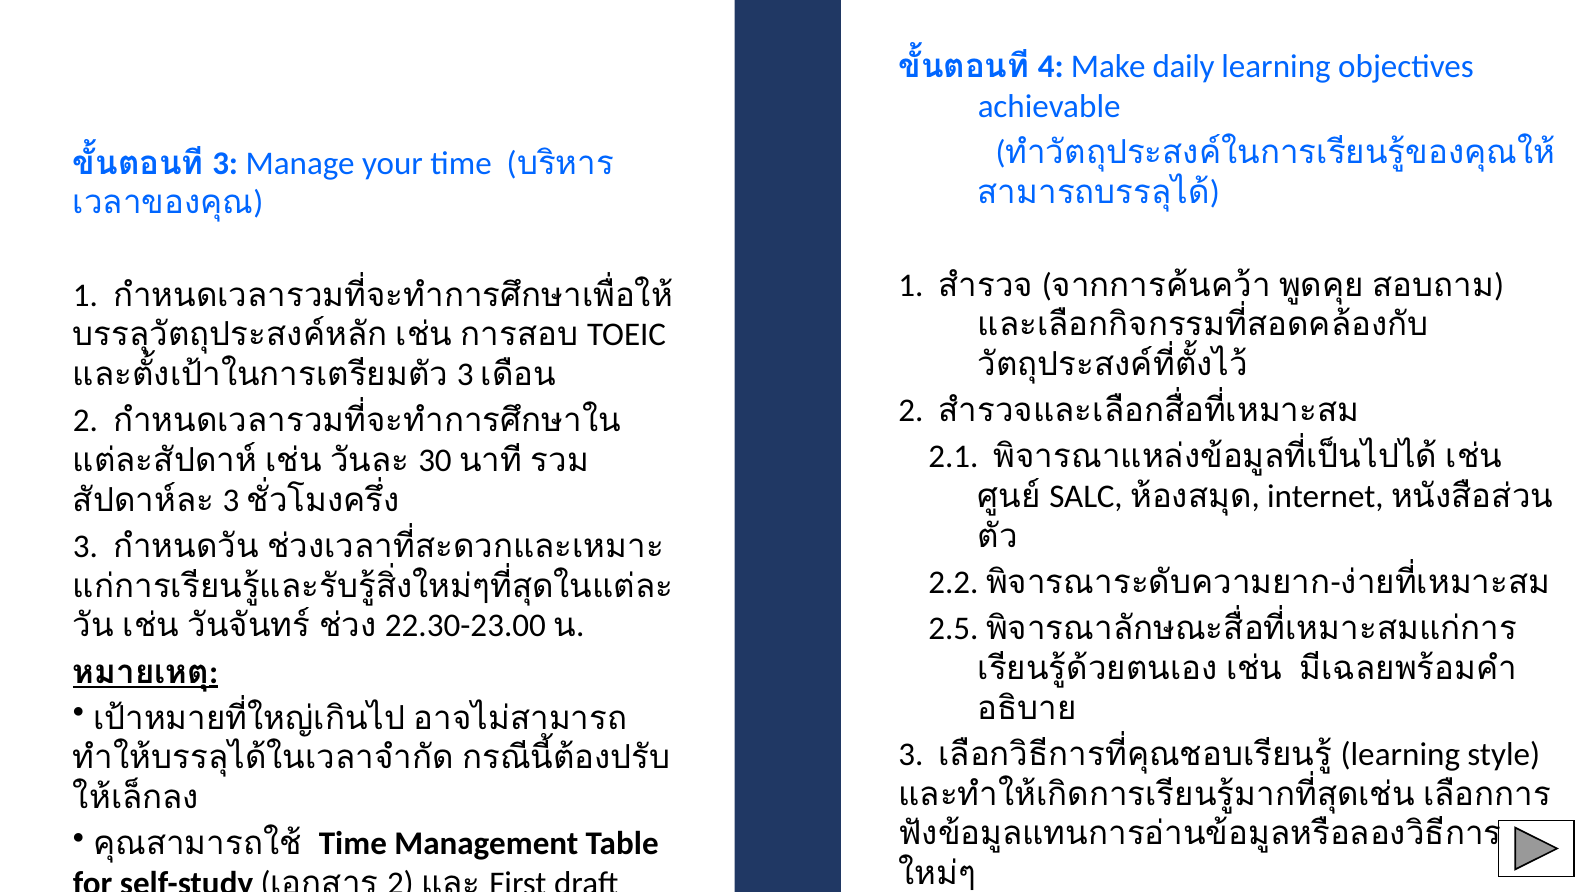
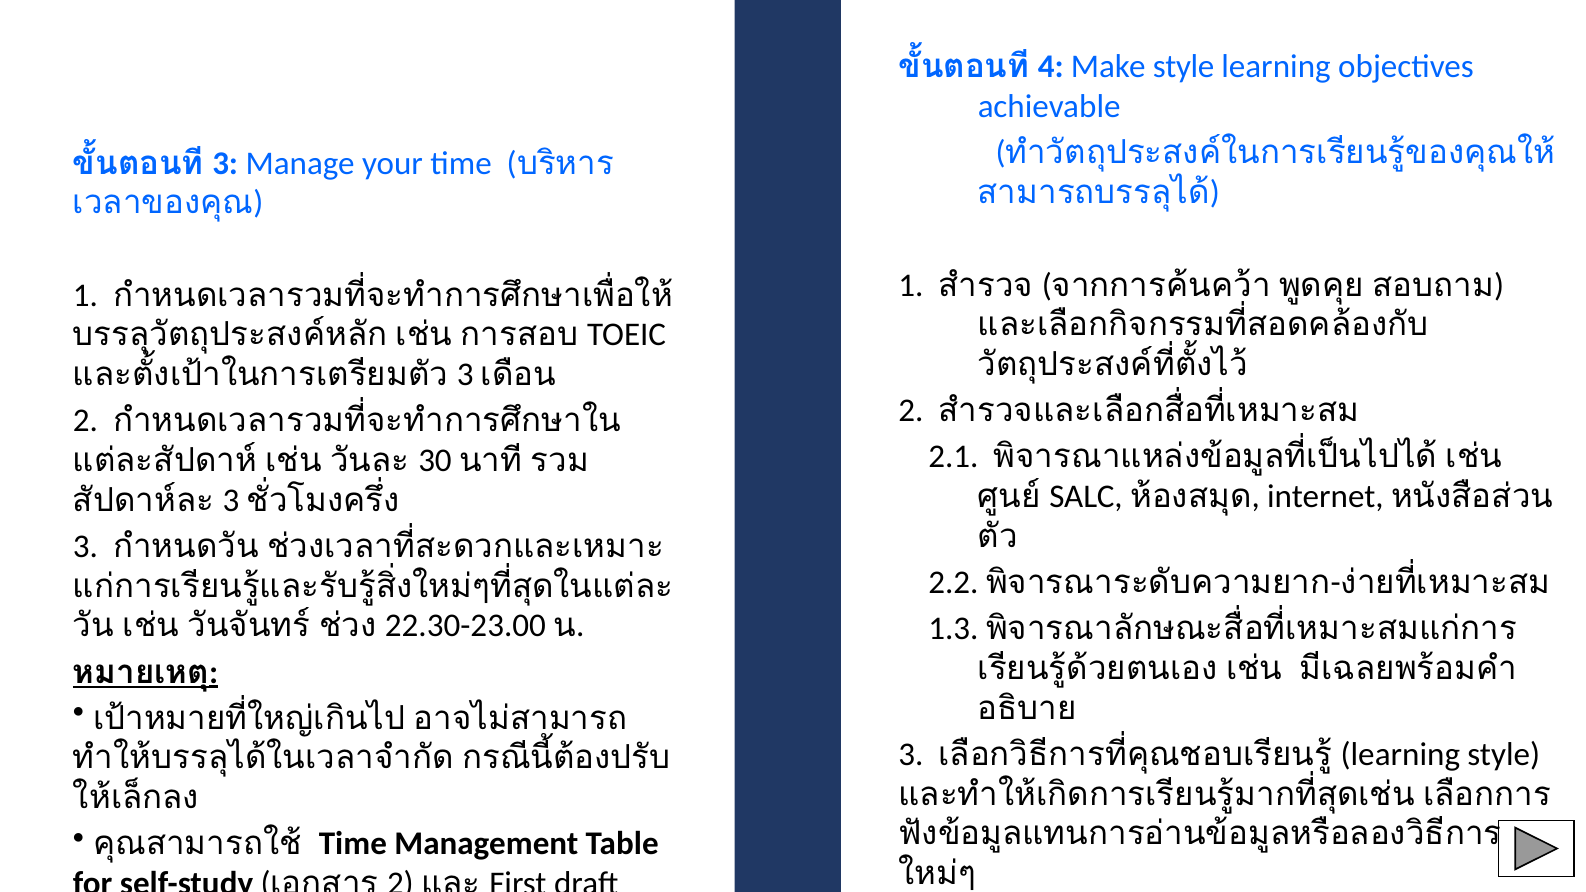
Make daily: daily -> style (1184, 67)
2.5: 2.5 -> 1.3 (953, 629)
